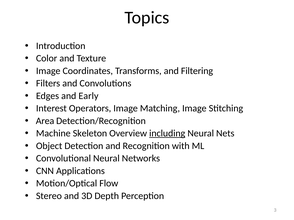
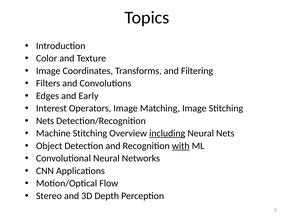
Area: Area -> Nets (45, 121)
Machine Skeleton: Skeleton -> Stitching (90, 134)
with underline: none -> present (181, 146)
